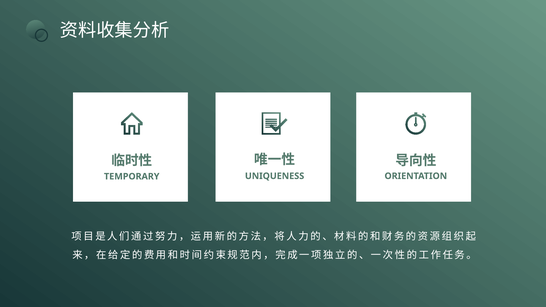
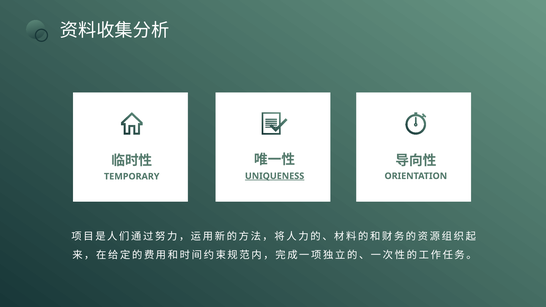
UNIQUENESS underline: none -> present (275, 176)
